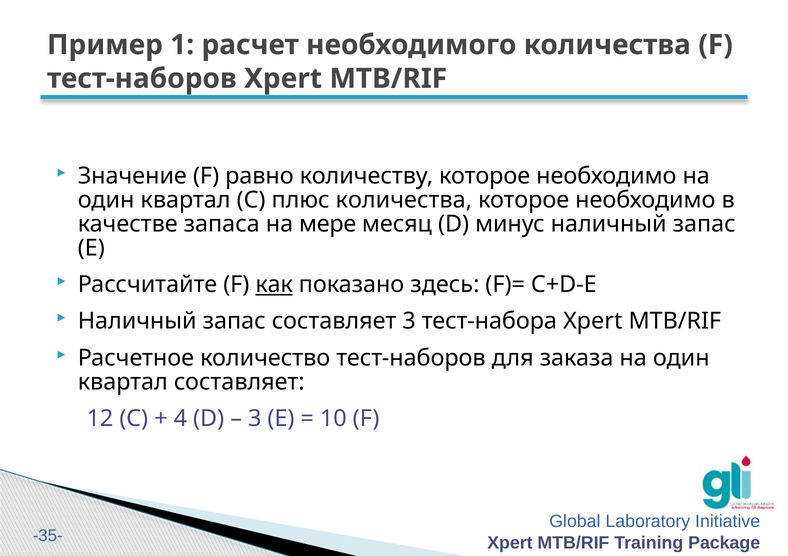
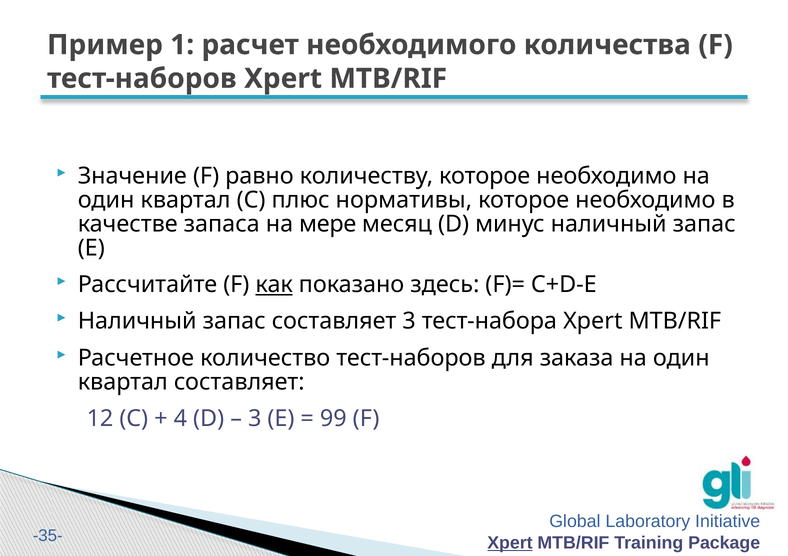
плюс количества: количества -> нормативы (404, 200)
10: 10 -> 99 (333, 419)
Xpert underline: none -> present (510, 543)
